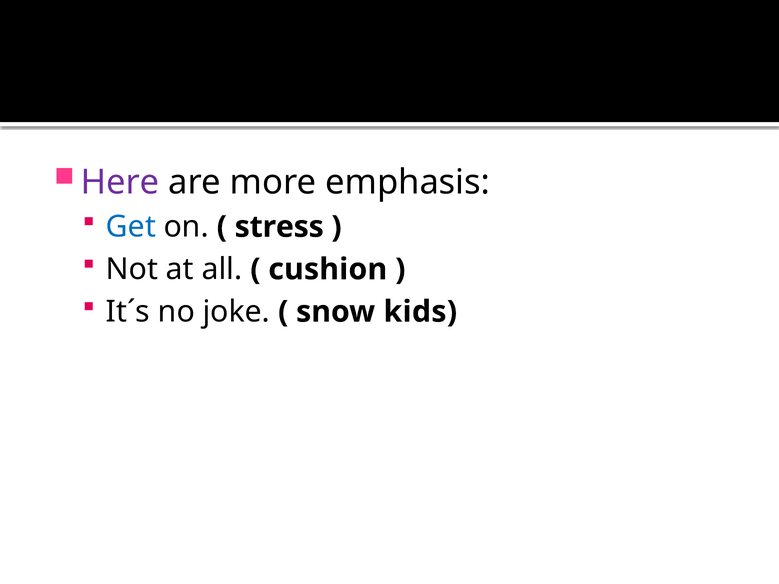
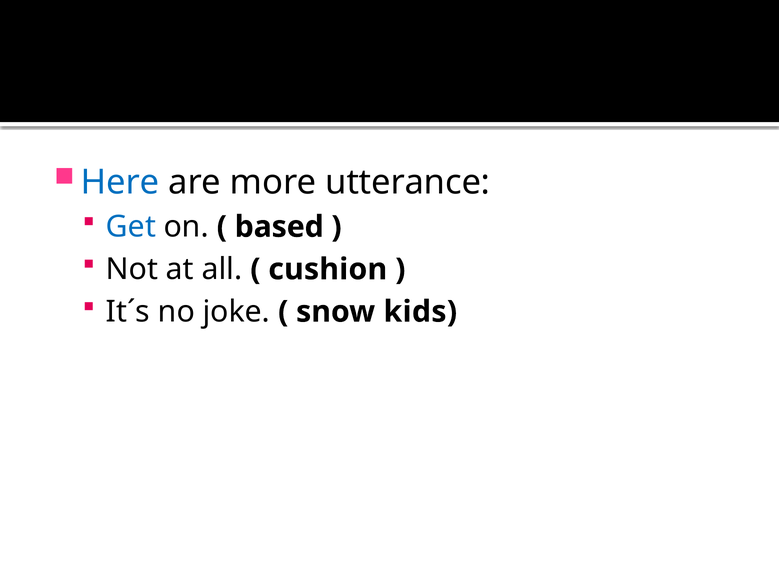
Here colour: purple -> blue (120, 182)
emphasis: emphasis -> utterance (408, 182)
stress: stress -> based (279, 227)
